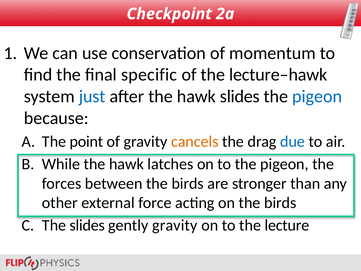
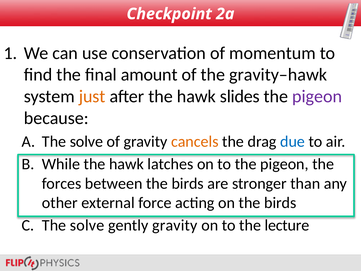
specific: specific -> amount (149, 75)
lecture–hawk: lecture–hawk -> gravity–hawk (278, 75)
just colour: blue -> orange (92, 96)
pigeon colour: blue -> purple (317, 96)
point: point -> solve (86, 142)
slides: slides -> solve (87, 225)
